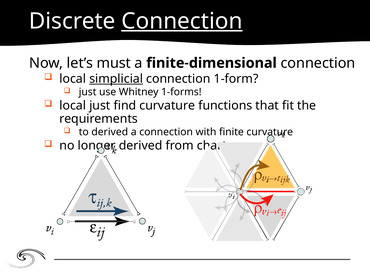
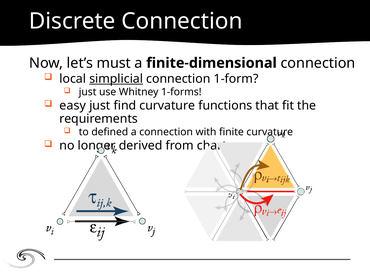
Connection underline: present -> none (182, 21)
local: local -> easy (73, 105)
to derived: derived -> defined (110, 132)
